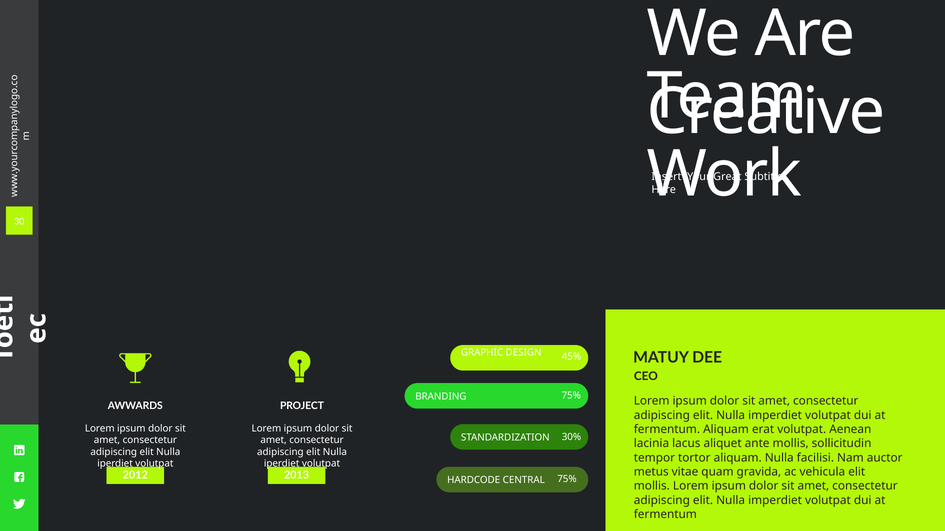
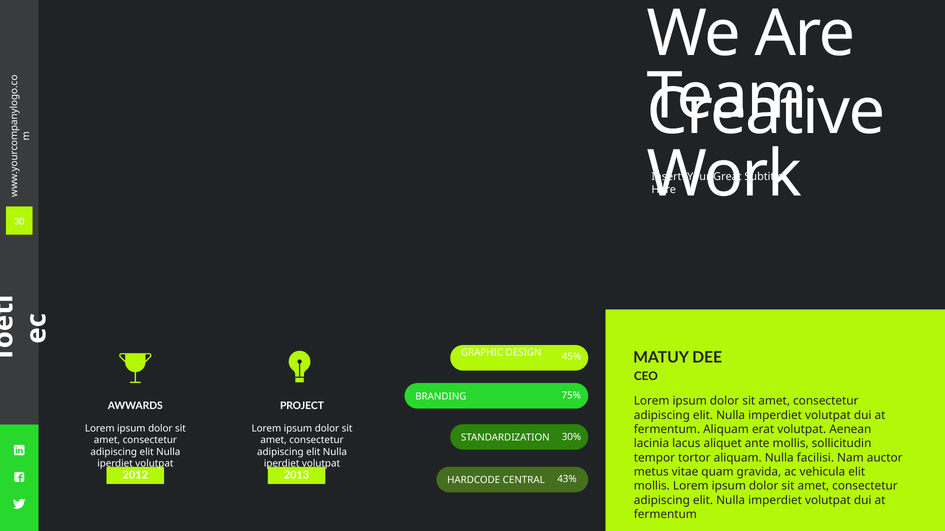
75%: 75% -> 43% (567, 480)
